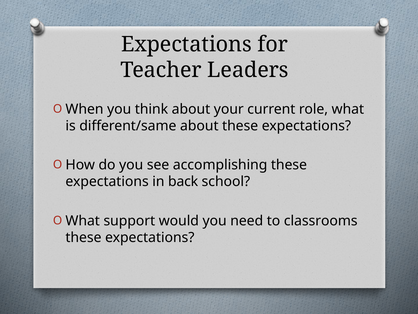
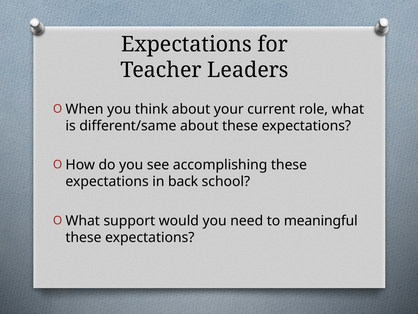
classrooms: classrooms -> meaningful (321, 220)
